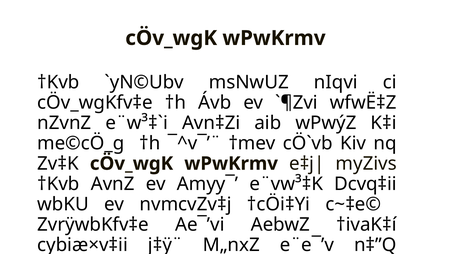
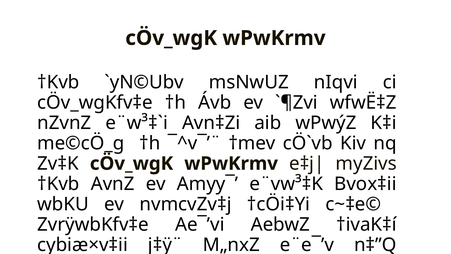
Dcvq‡ii: Dcvq‡ii -> Bvox‡ii (365, 184)
